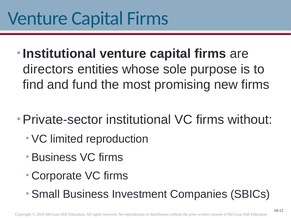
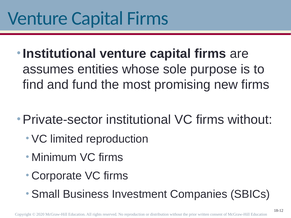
directors: directors -> assumes (48, 69)
Business: Business -> Minimum (54, 157)
